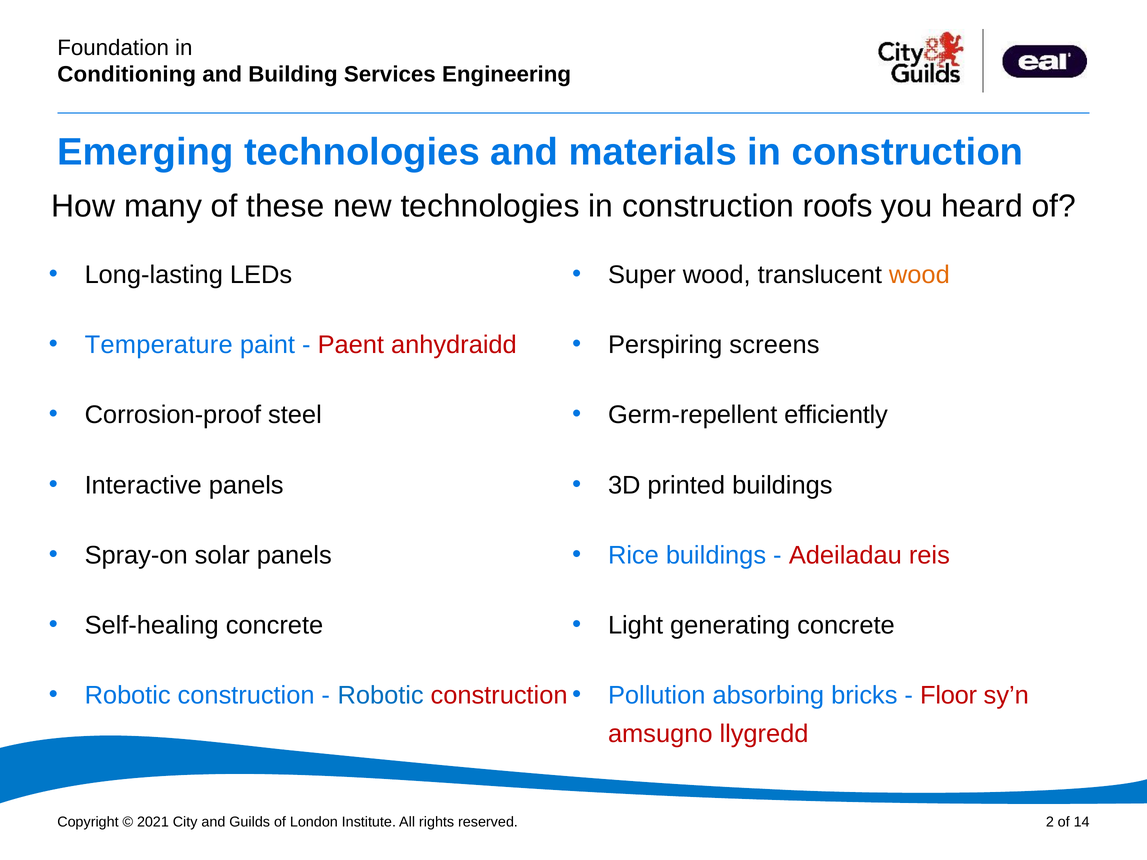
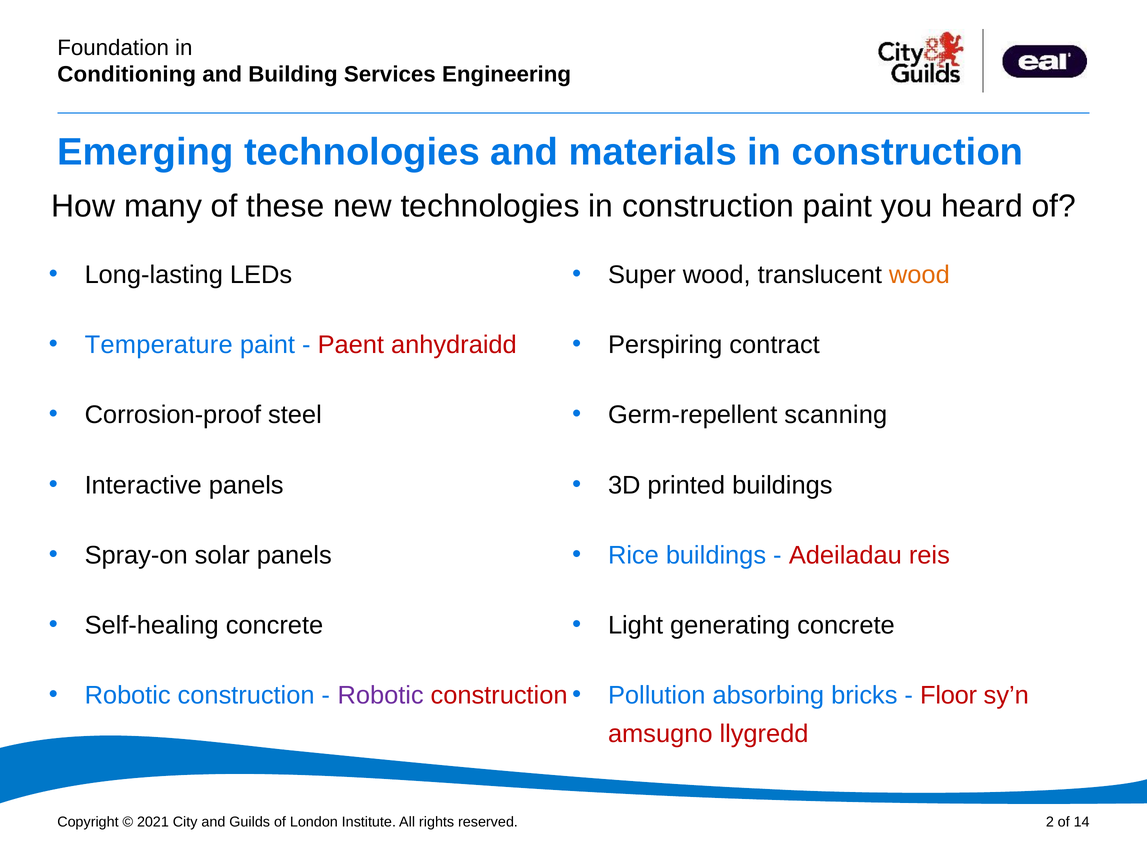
construction roofs: roofs -> paint (837, 206)
screens: screens -> contract (775, 345)
efficiently: efficiently -> scanning (836, 415)
Robotic colour: blue -> purple (381, 696)
